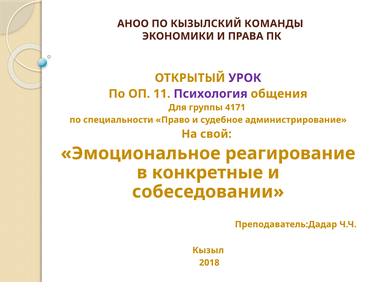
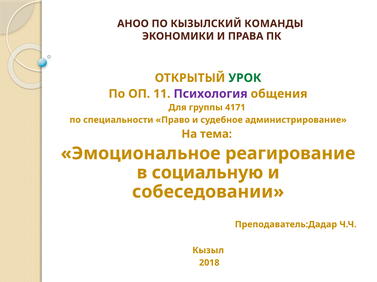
УРОК colour: purple -> green (245, 78)
свой: свой -> тема (216, 134)
конкретные: конкретные -> социальную (207, 173)
